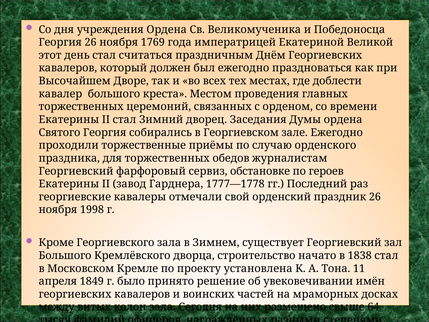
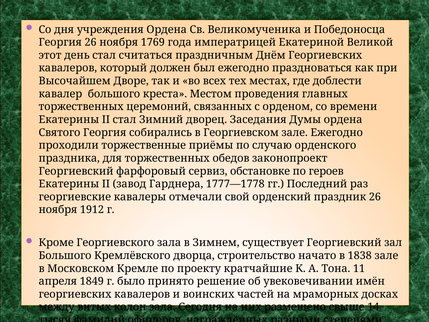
журналистам: журналистам -> законопроект (290, 158)
1998: 1998 -> 1912 (92, 210)
1838 стал: стал -> зале (386, 255)
установлена: установлена -> кратчайшие (258, 268)
64: 64 -> 14 (373, 307)
